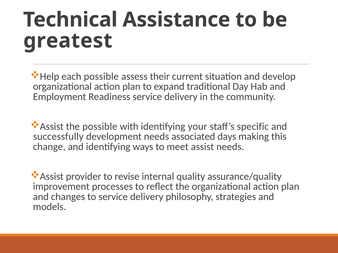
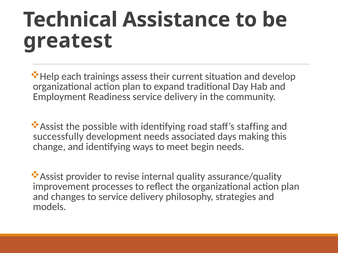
each possible: possible -> trainings (101, 77)
your: your -> road (197, 127)
specific: specific -> staffing (253, 127)
meet assist: assist -> begin (202, 147)
